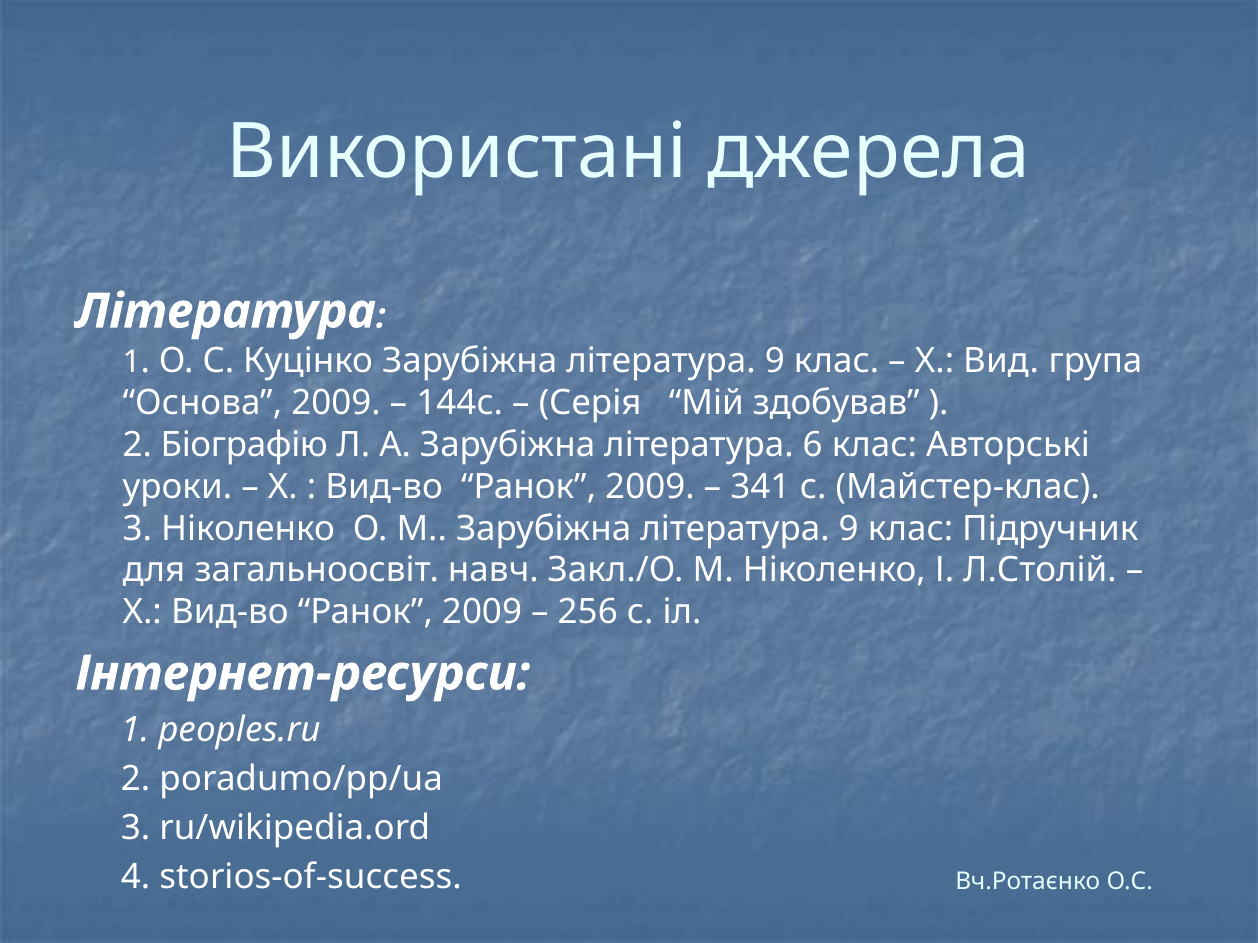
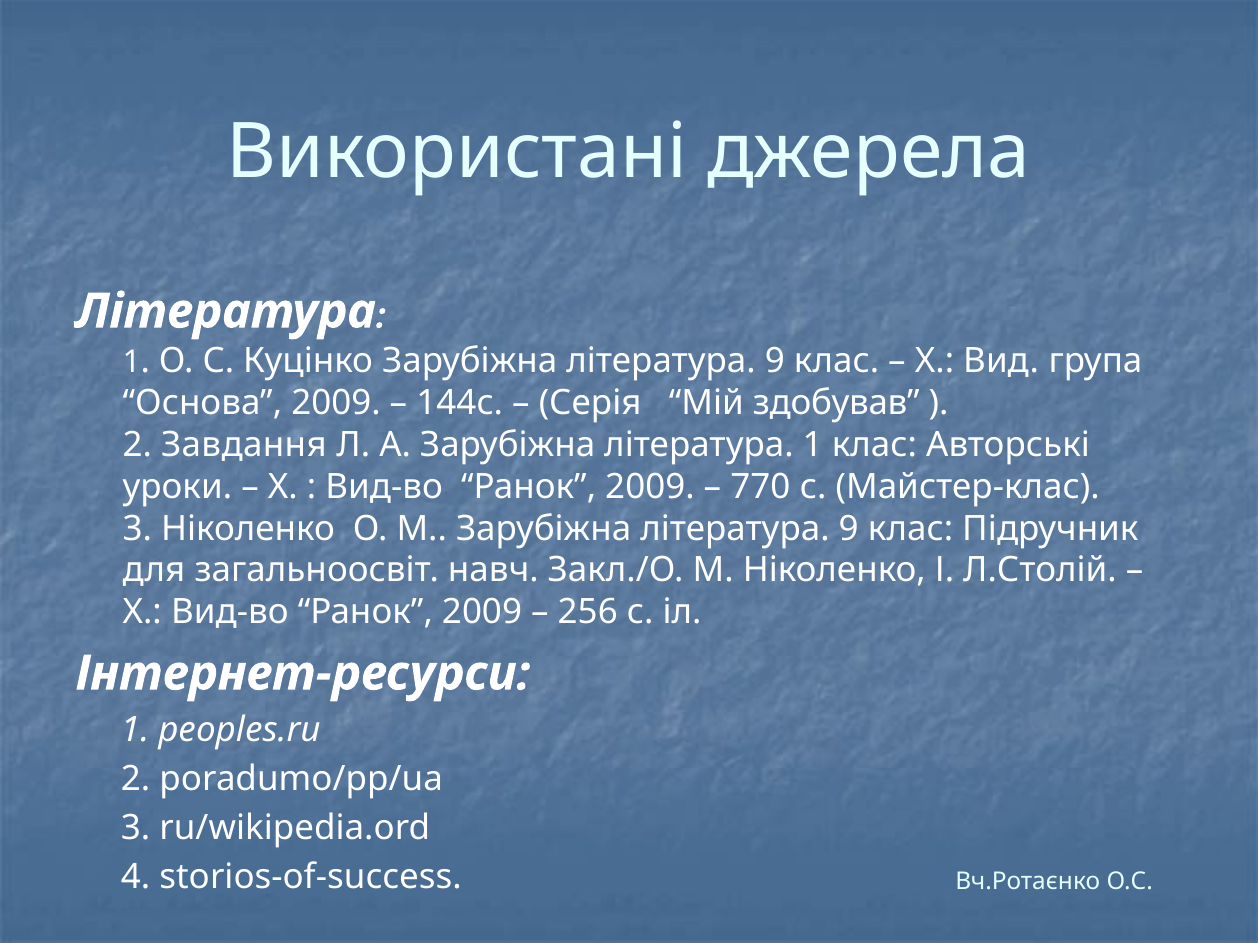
Біографію: Біографію -> Завдання (244, 445)
література 6: 6 -> 1 (813, 445)
341: 341 -> 770 (760, 487)
